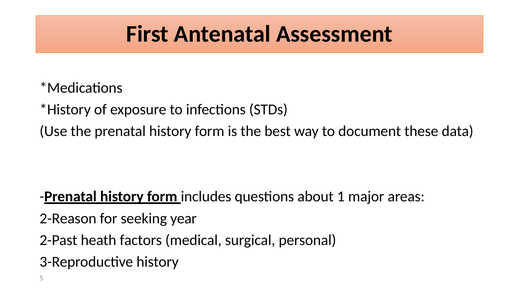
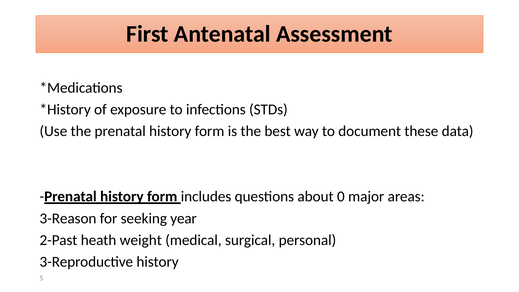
1: 1 -> 0 (341, 197)
2-Reason: 2-Reason -> 3-Reason (68, 218)
factors: factors -> weight (141, 240)
